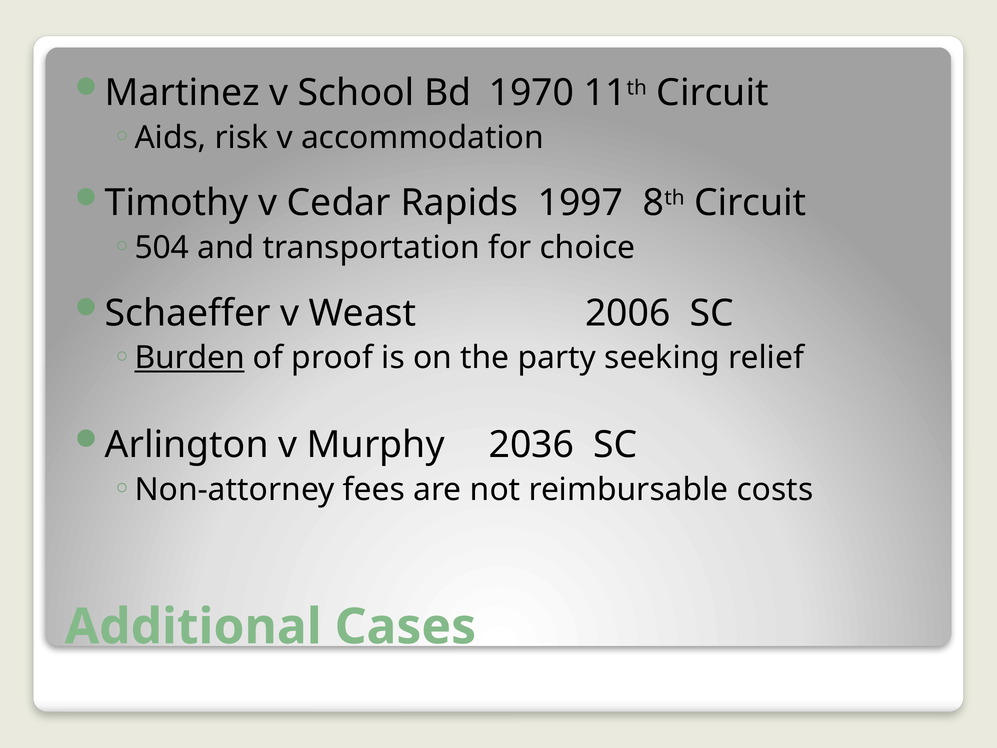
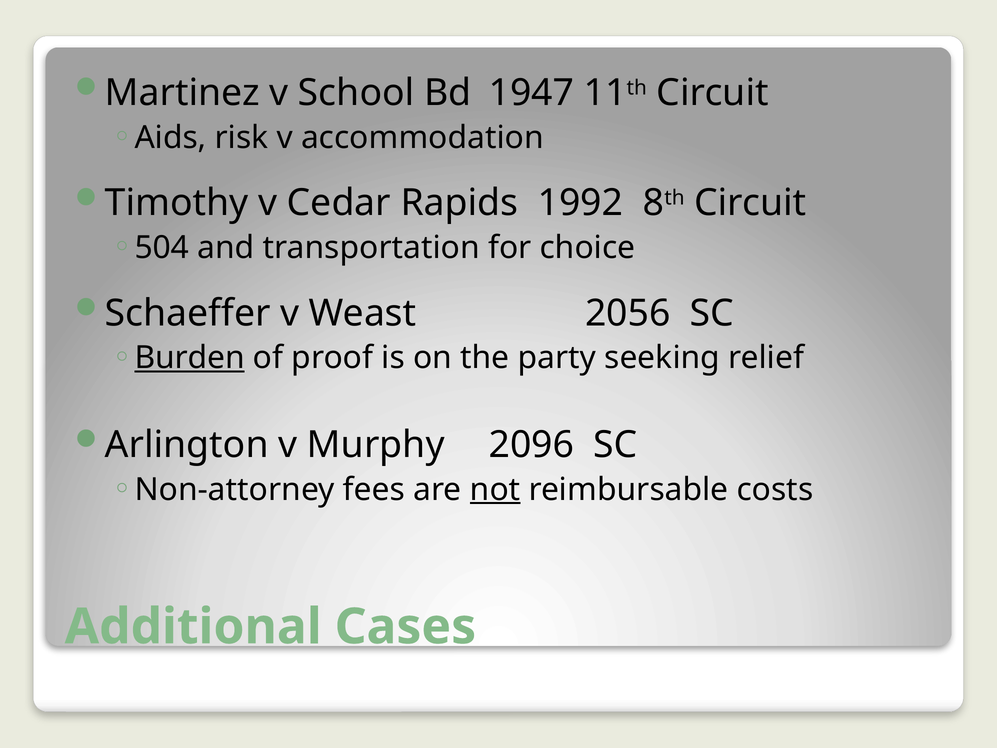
1970: 1970 -> 1947 (531, 93)
1997: 1997 -> 1992 (580, 203)
2006: 2006 -> 2056 (628, 313)
2036: 2036 -> 2096 (531, 445)
not underline: none -> present (495, 489)
